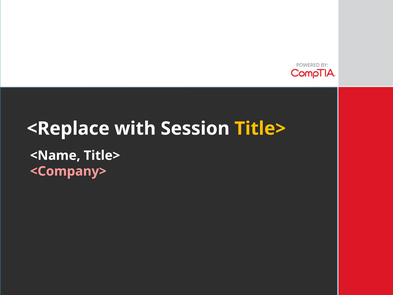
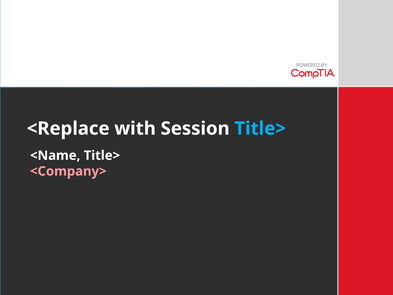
Title> colour: yellow -> light blue (260, 128)
